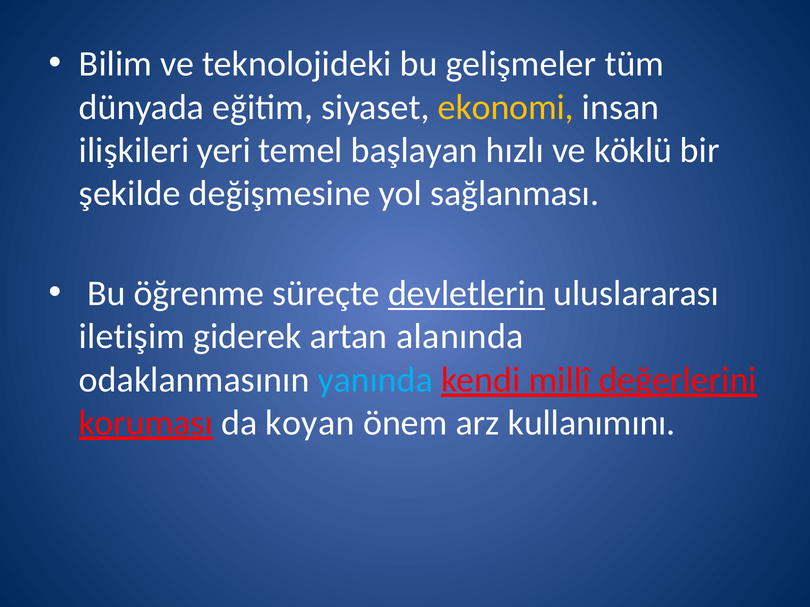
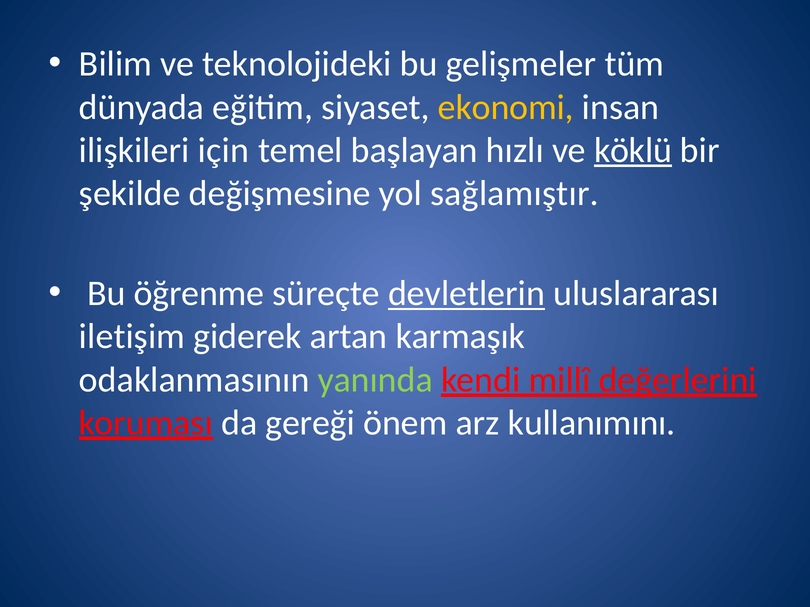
yeri: yeri -> için (224, 150)
köklü underline: none -> present (633, 150)
sağlanması: sağlanması -> sağlamıştır (515, 194)
alanında: alanında -> karmaşık (460, 337)
yanında colour: light blue -> light green (375, 380)
koyan: koyan -> gereği (310, 423)
